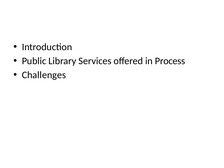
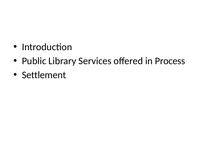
Challenges: Challenges -> Settlement (44, 75)
